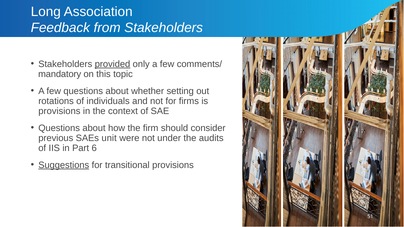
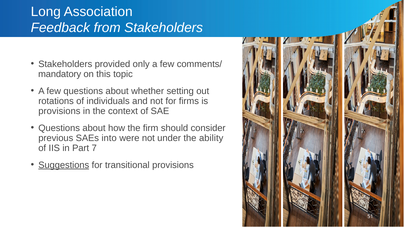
provided underline: present -> none (112, 64)
unit: unit -> into (109, 138)
audits: audits -> ability (211, 138)
6: 6 -> 7 (94, 148)
